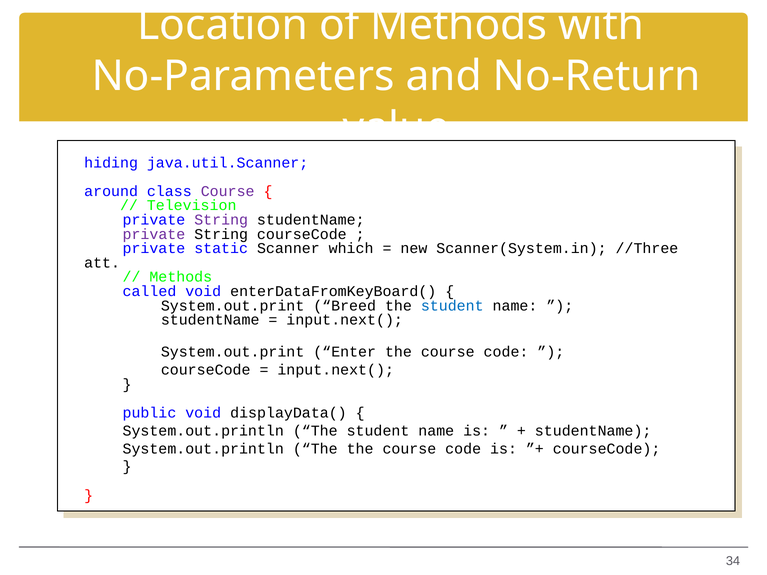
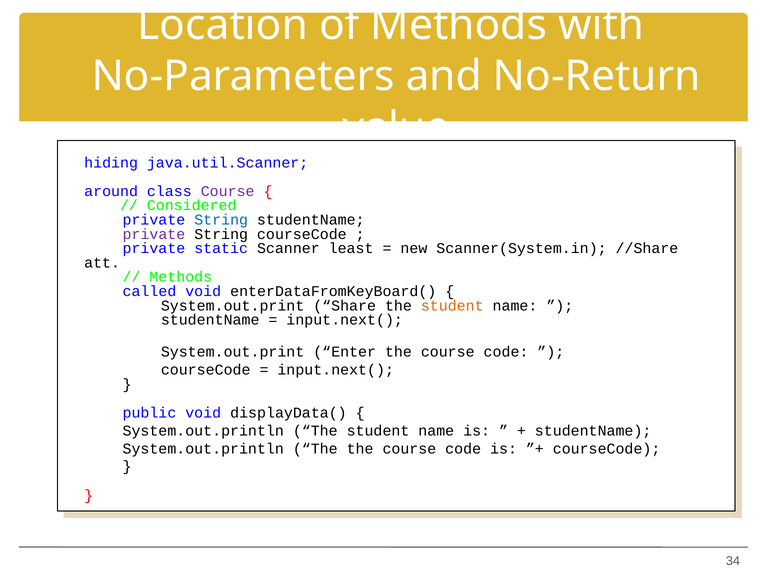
Television: Television -> Considered (192, 206)
String colour: purple -> blue (221, 220)
which: which -> least (351, 249)
//Three: //Three -> //Share (647, 249)
Breed: Breed -> Share (345, 306)
student colour: blue -> orange (452, 306)
